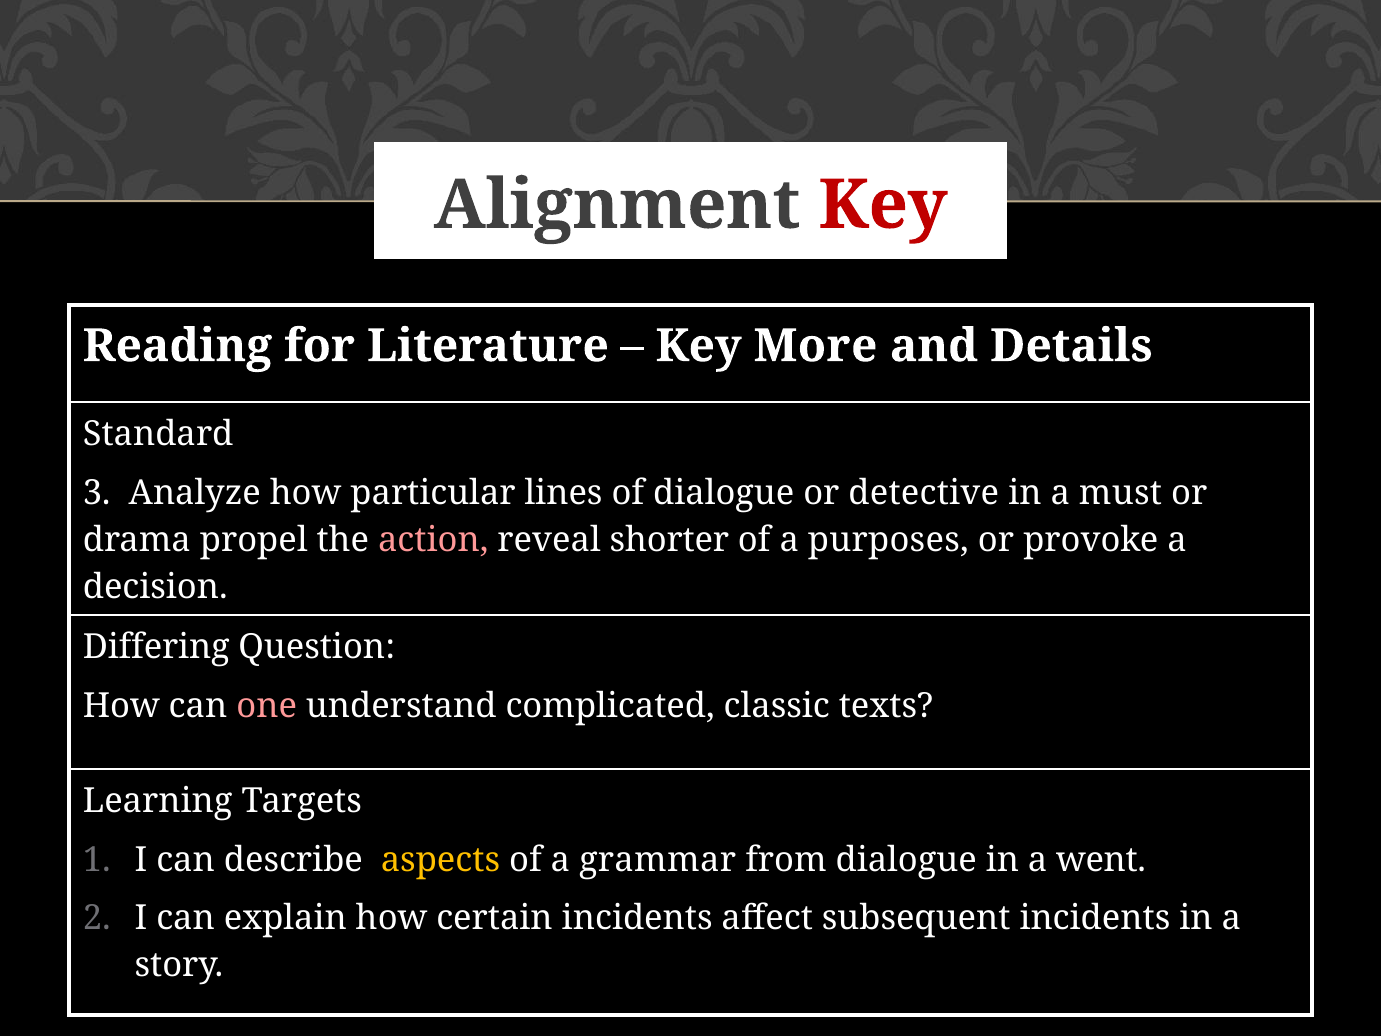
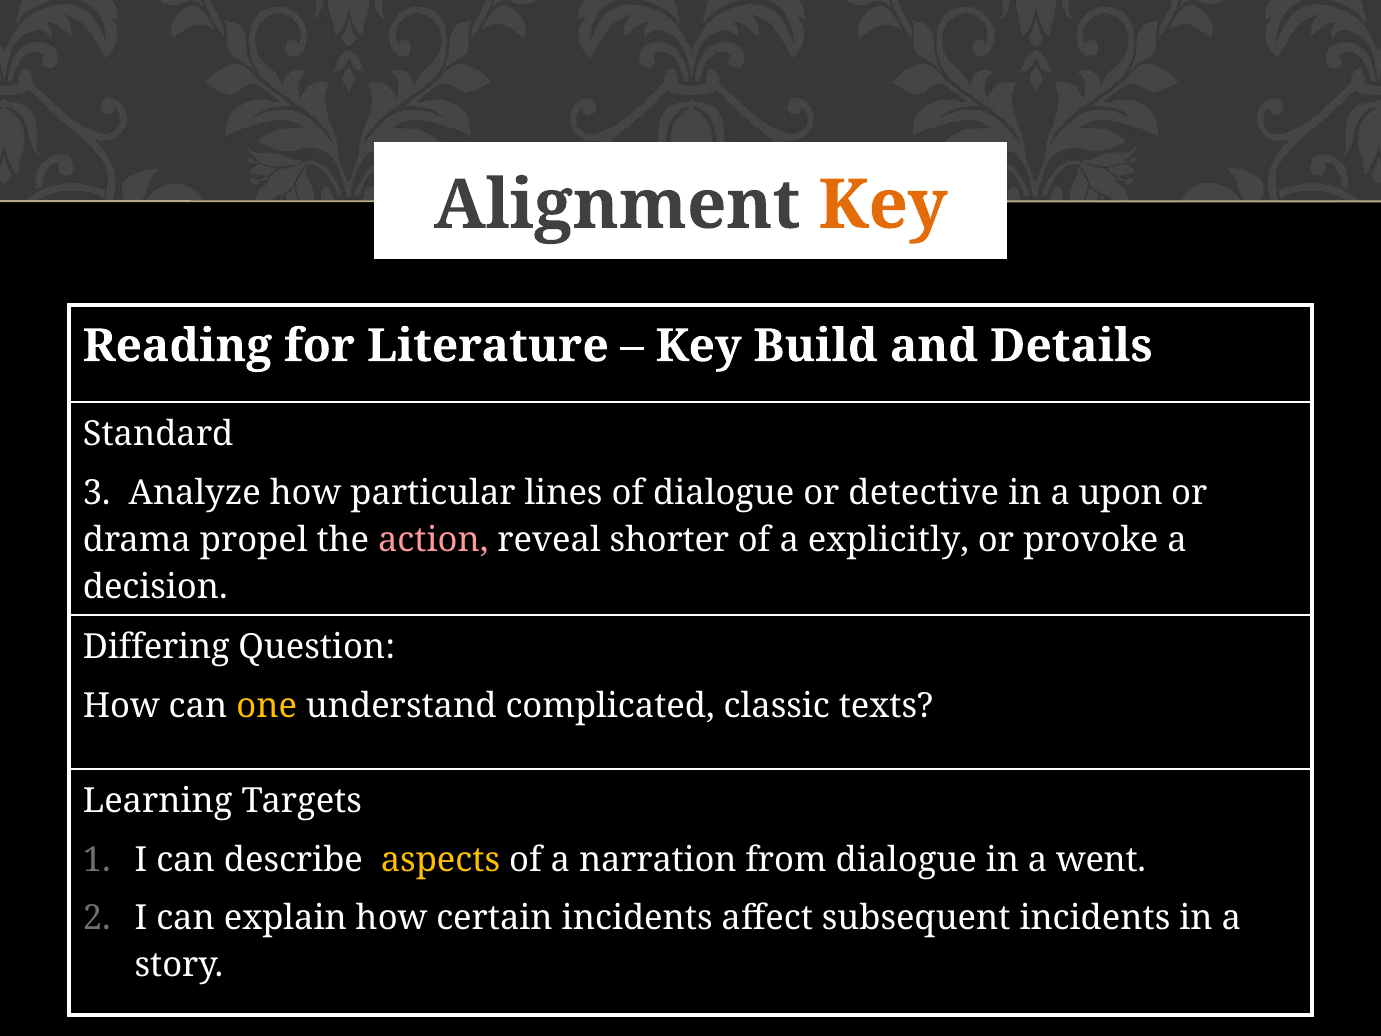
Key colour: red -> orange (883, 205)
More: More -> Build (816, 346)
must: must -> upon (1121, 493)
purposes: purposes -> explicitly (888, 540)
one colour: pink -> yellow (267, 706)
grammar: grammar -> narration (658, 860)
